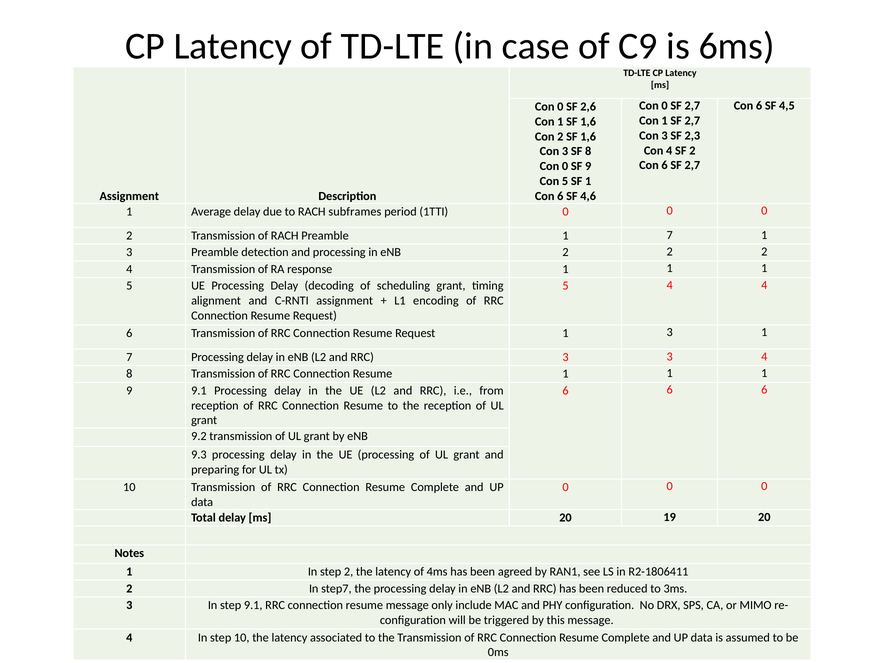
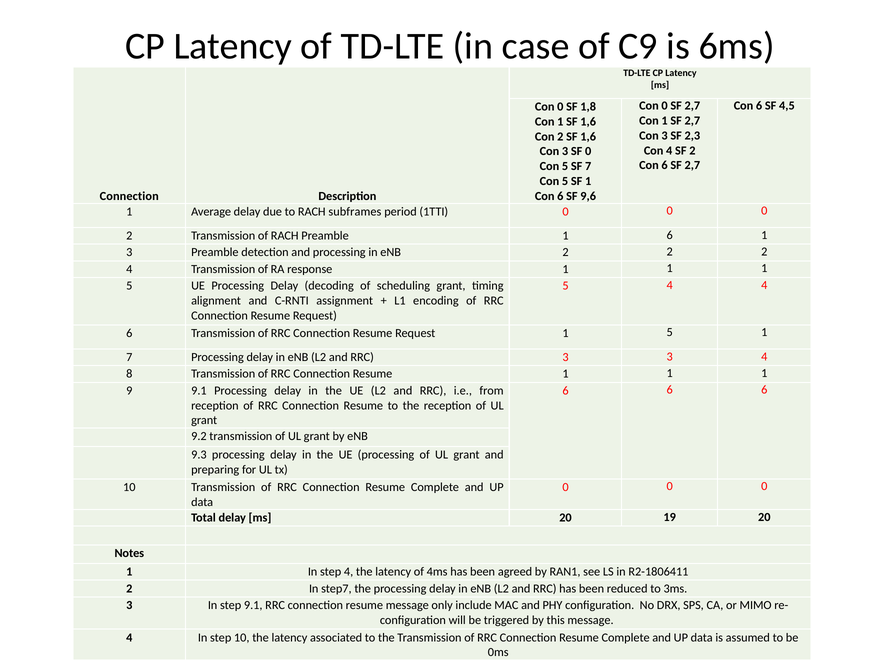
2,6: 2,6 -> 1,8 (588, 107)
SF 8: 8 -> 0 (588, 151)
0: 0 -> 5 (565, 166)
SF 9: 9 -> 7 (588, 166)
Assignment: Assignment -> Connection (129, 196)
4,6: 4,6 -> 9,6 (588, 196)
Preamble 1 7: 7 -> 6 (670, 235)
Request 1 3: 3 -> 5 (670, 332)
step 2: 2 -> 4 (349, 572)
